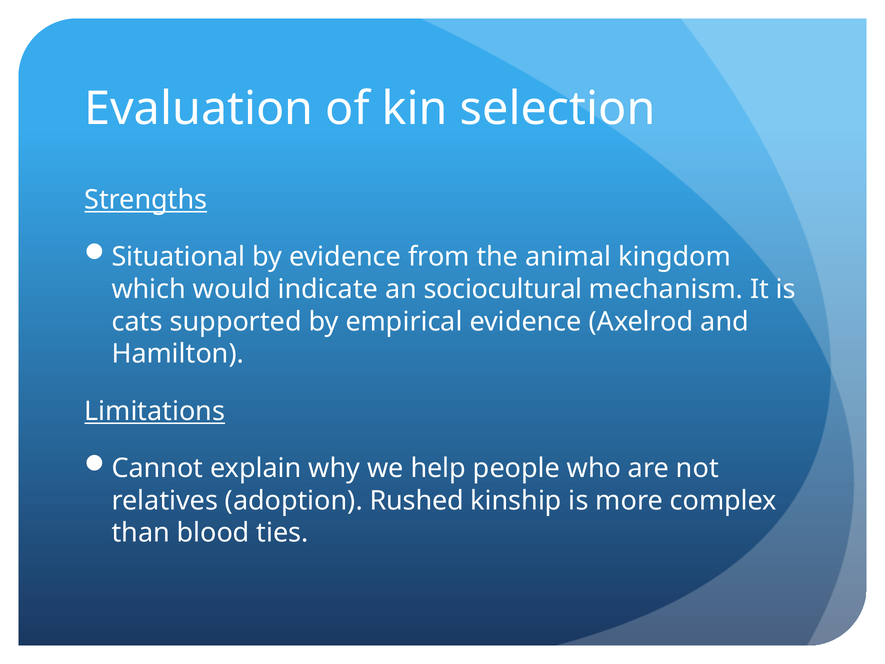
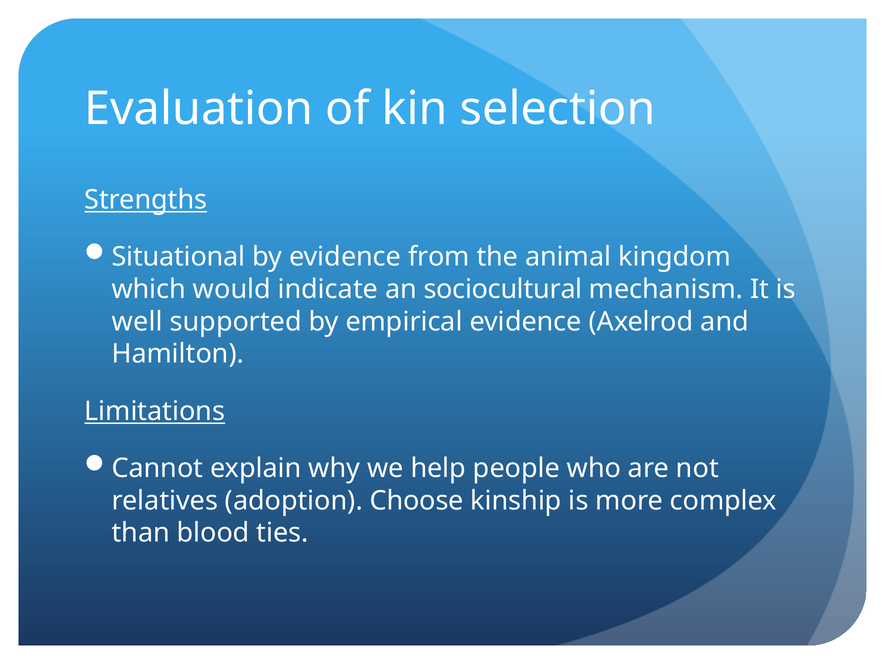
cats: cats -> well (137, 321)
Rushed: Rushed -> Choose (417, 500)
